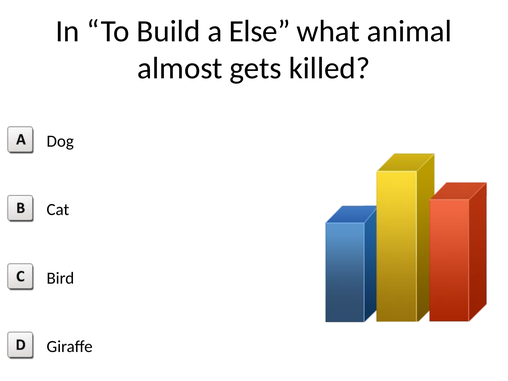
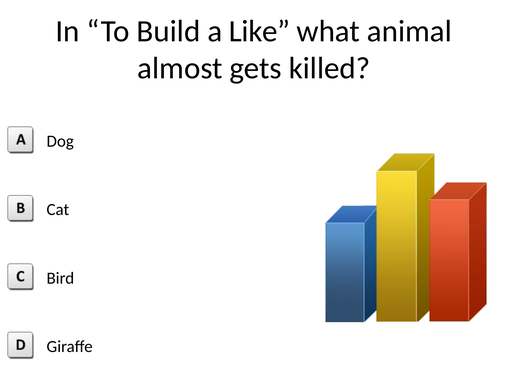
Else: Else -> Like (260, 31)
